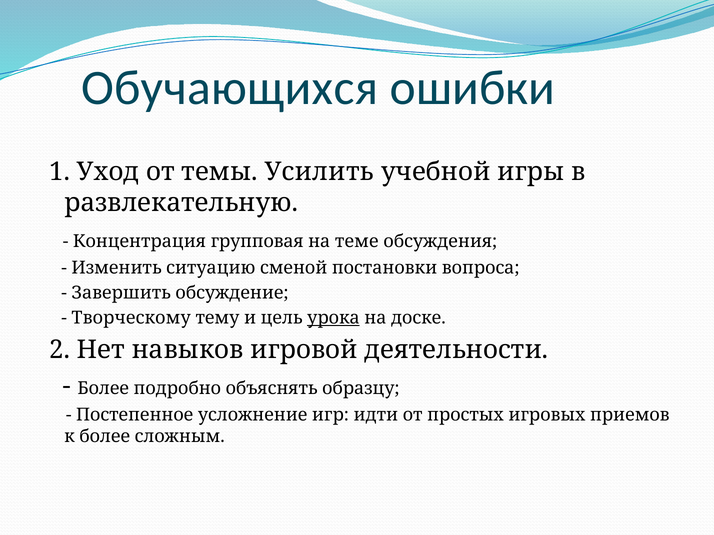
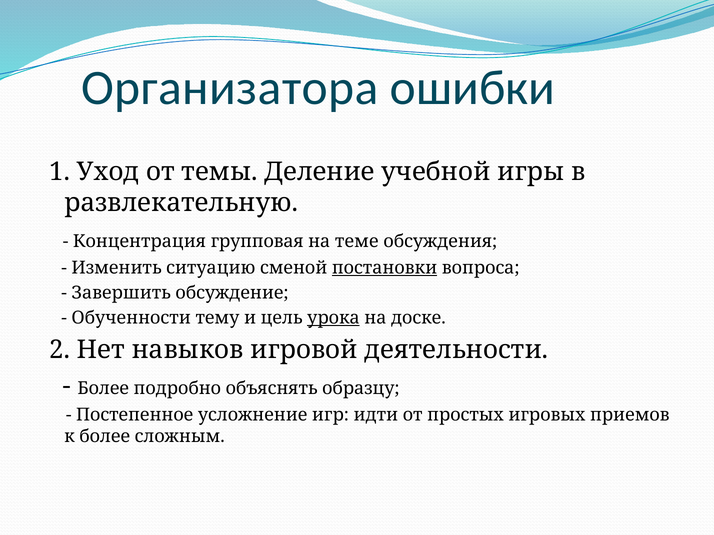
Обучающихся: Обучающихся -> Организатора (230, 88)
Усилить: Усилить -> Деление (319, 172)
постановки underline: none -> present (385, 268)
Творческому: Творческому -> Обученности (131, 318)
